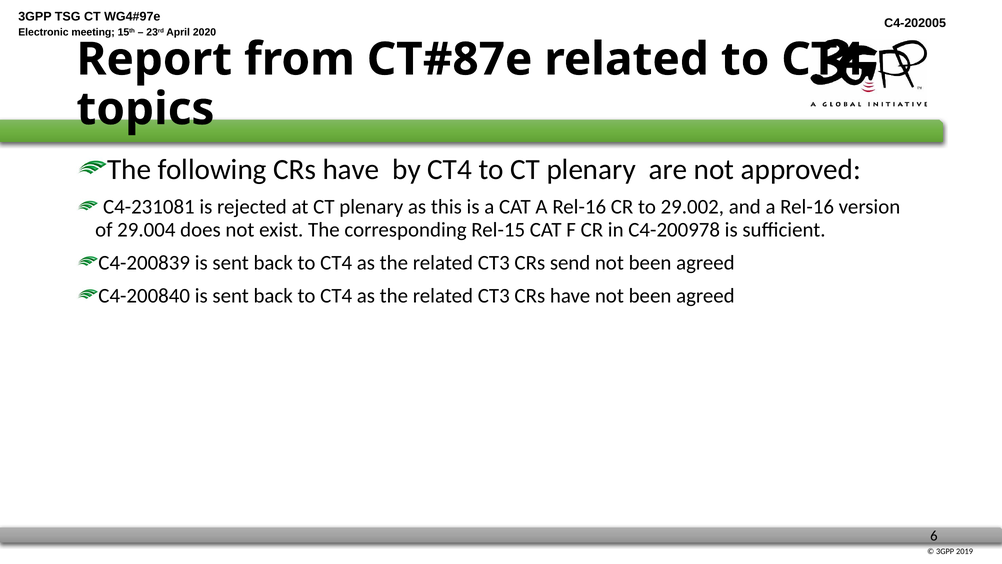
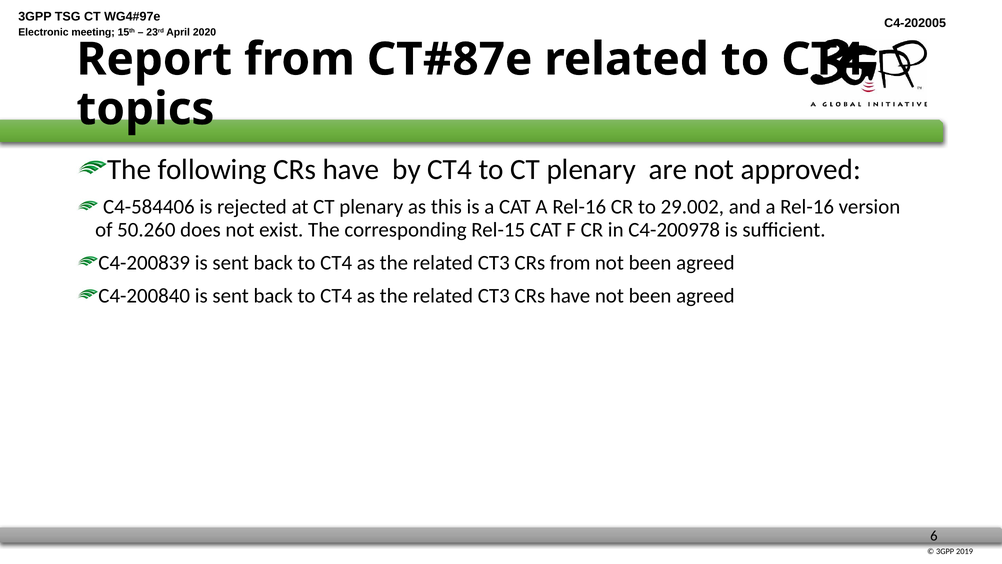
C4-231081: C4-231081 -> C4-584406 (149, 207)
29.004: 29.004 -> 50.260 (146, 230)
CRs send: send -> from (570, 262)
